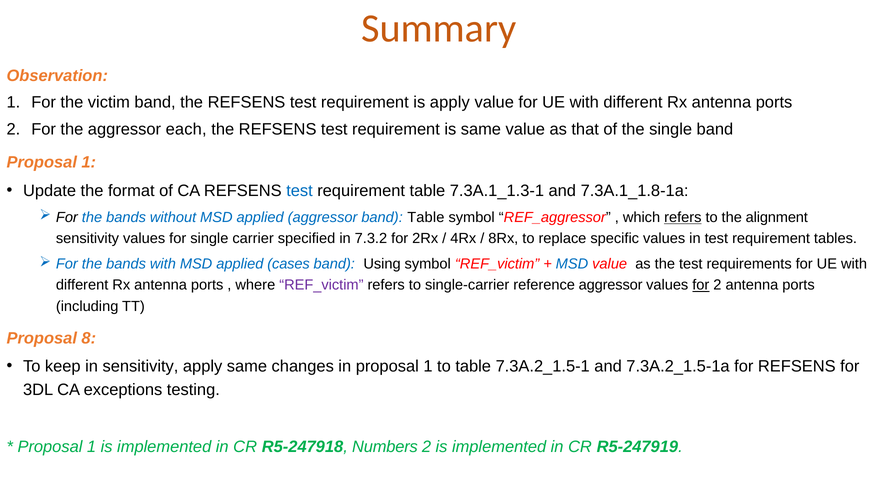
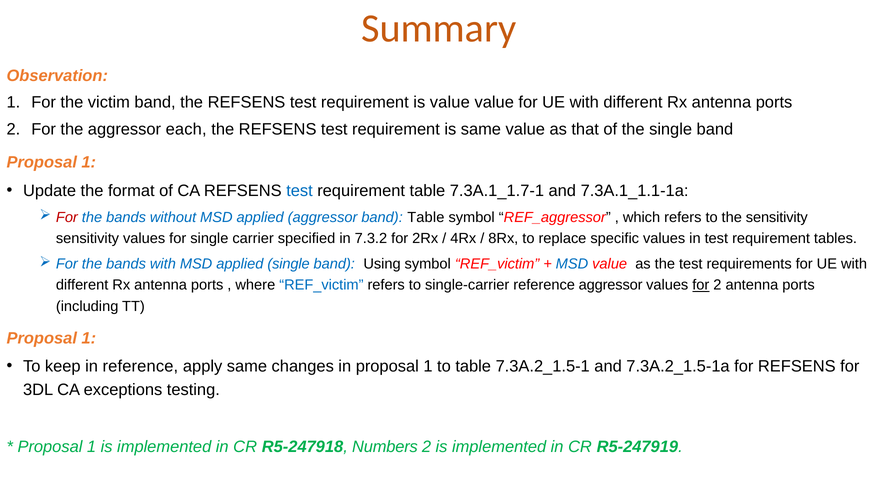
is apply: apply -> value (450, 102)
7.3A.1_1.3-1: 7.3A.1_1.3-1 -> 7.3A.1_1.7-1 (497, 191)
7.3A.1_1.8-1a: 7.3A.1_1.8-1a -> 7.3A.1_1.1-1a (635, 191)
For colour: black -> red (67, 217)
refers underline: present -> none (683, 217)
the alignment: alignment -> sensitivity (777, 217)
applied cases: cases -> single (289, 264)
REF_victim colour: purple -> blue (321, 285)
8: 8 -> 1 (89, 338)
in sensitivity: sensitivity -> reference (140, 366)
